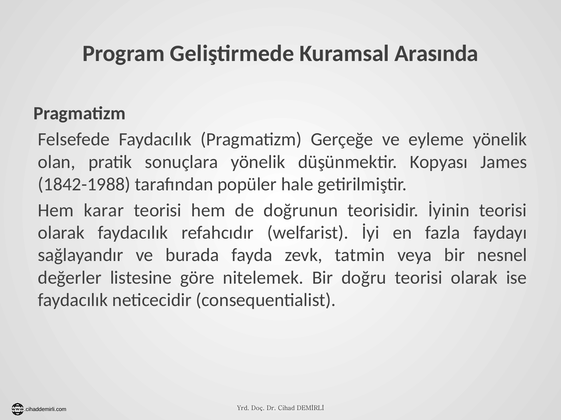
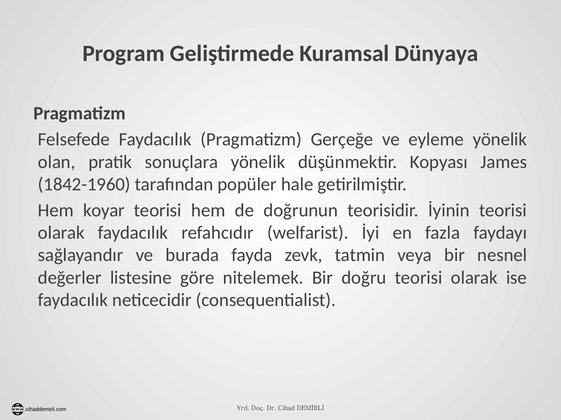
Arasında: Arasında -> Dünyaya (437, 54)
1842-1988: 1842-1988 -> 1842-1960 (84, 185)
karar: karar -> koyar (104, 211)
